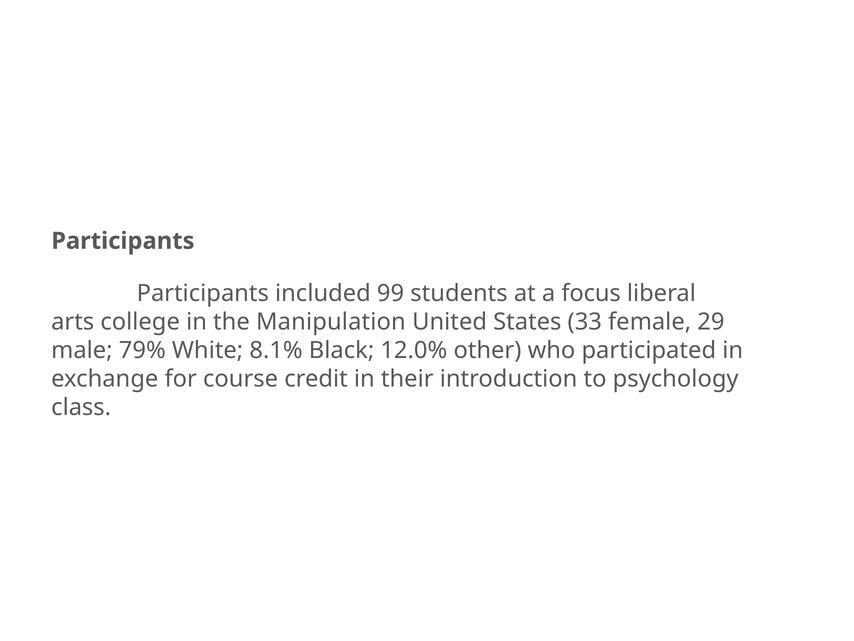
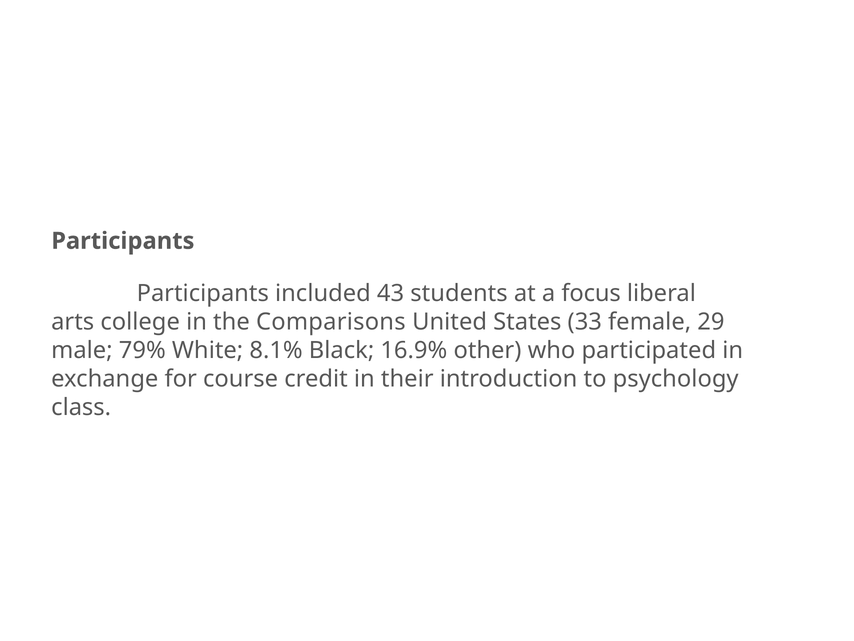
99: 99 -> 43 (391, 293)
Manipulation: Manipulation -> Comparisons (331, 321)
12.0%: 12.0% -> 16.9% (414, 350)
